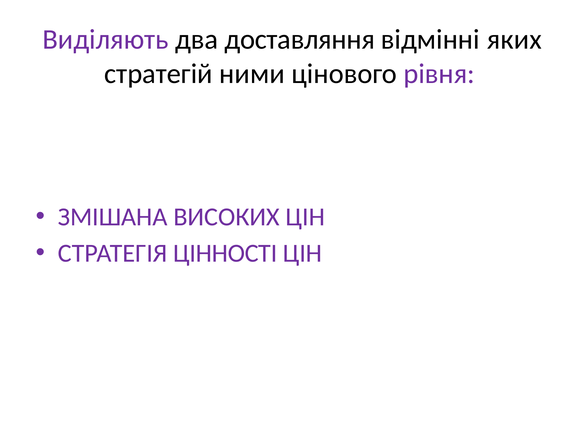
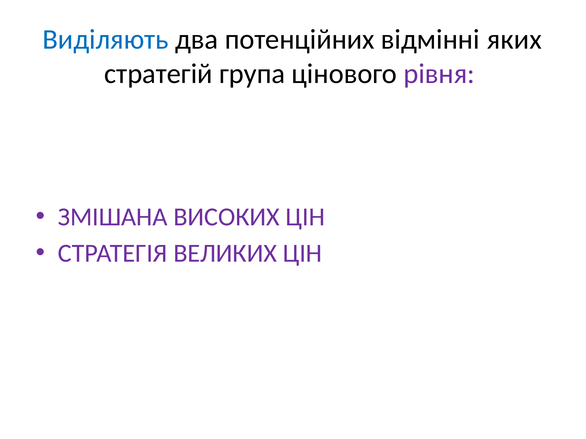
Виділяють colour: purple -> blue (106, 40)
доставляння: доставляння -> потенційних (300, 40)
ними: ними -> група (252, 74)
ЦІННОСТІ: ЦІННОСТІ -> ВЕЛИКИХ (225, 254)
